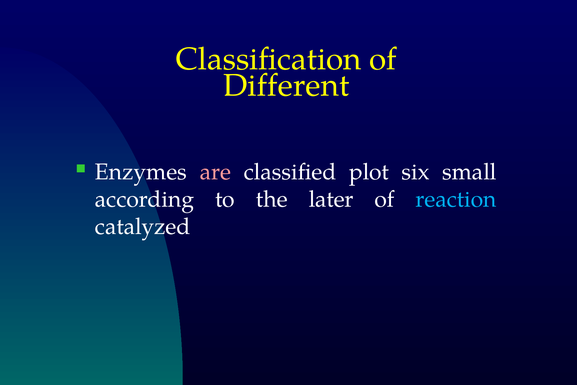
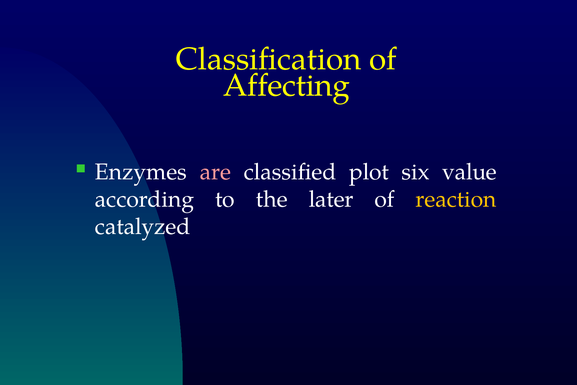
Different: Different -> Affecting (286, 86)
small: small -> value (470, 172)
reaction colour: light blue -> yellow (456, 199)
